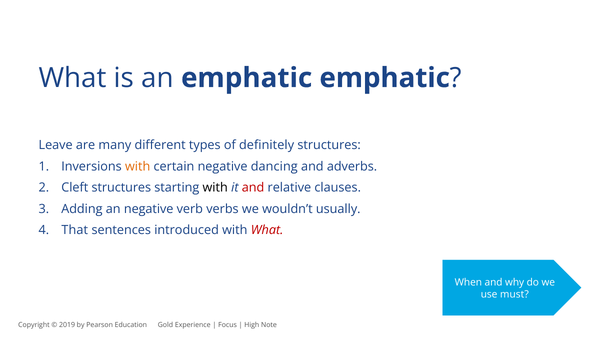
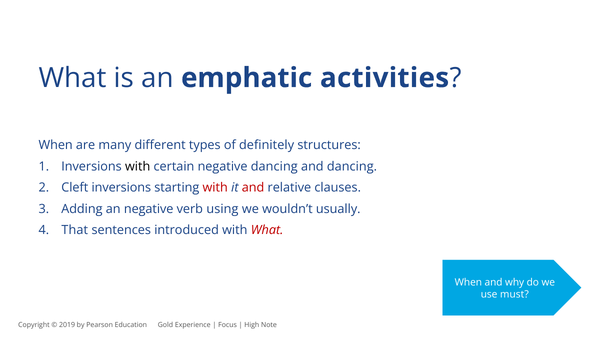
emphatic emphatic: emphatic -> activities (384, 78)
Leave: Leave -> When (56, 145)
with colour: orange -> black (138, 166)
and adverbs: adverbs -> dancing (352, 166)
Cleft structures: structures -> inversions (121, 188)
with colour: black -> red (215, 188)
verbs: verbs -> using (222, 209)
